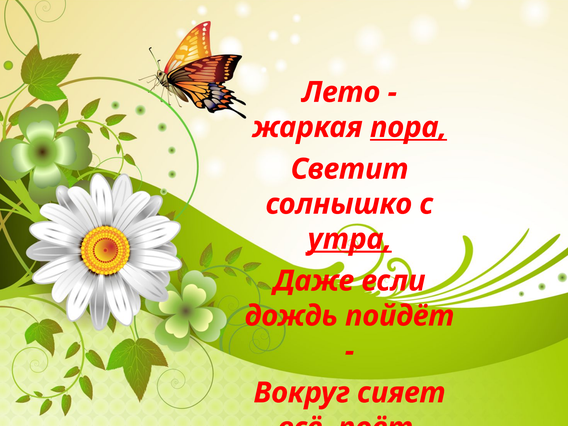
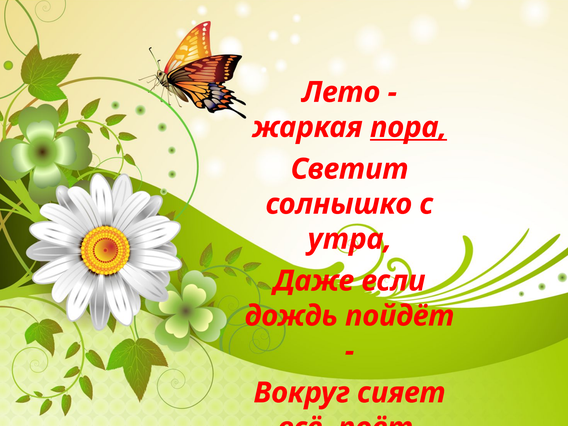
утра underline: present -> none (350, 239)
